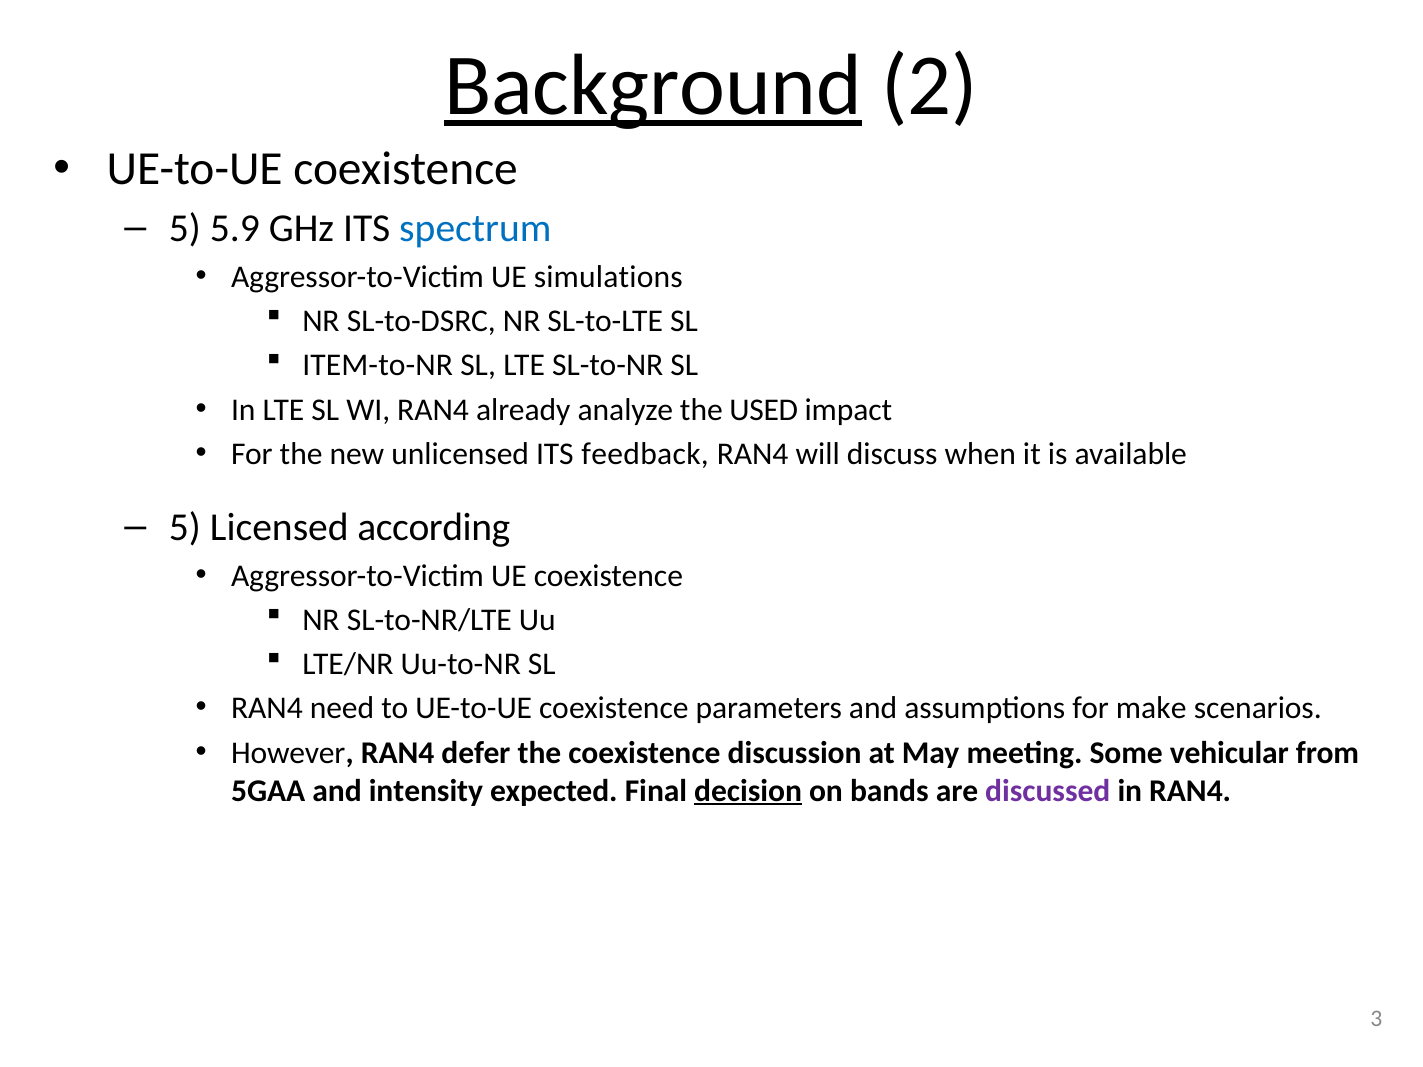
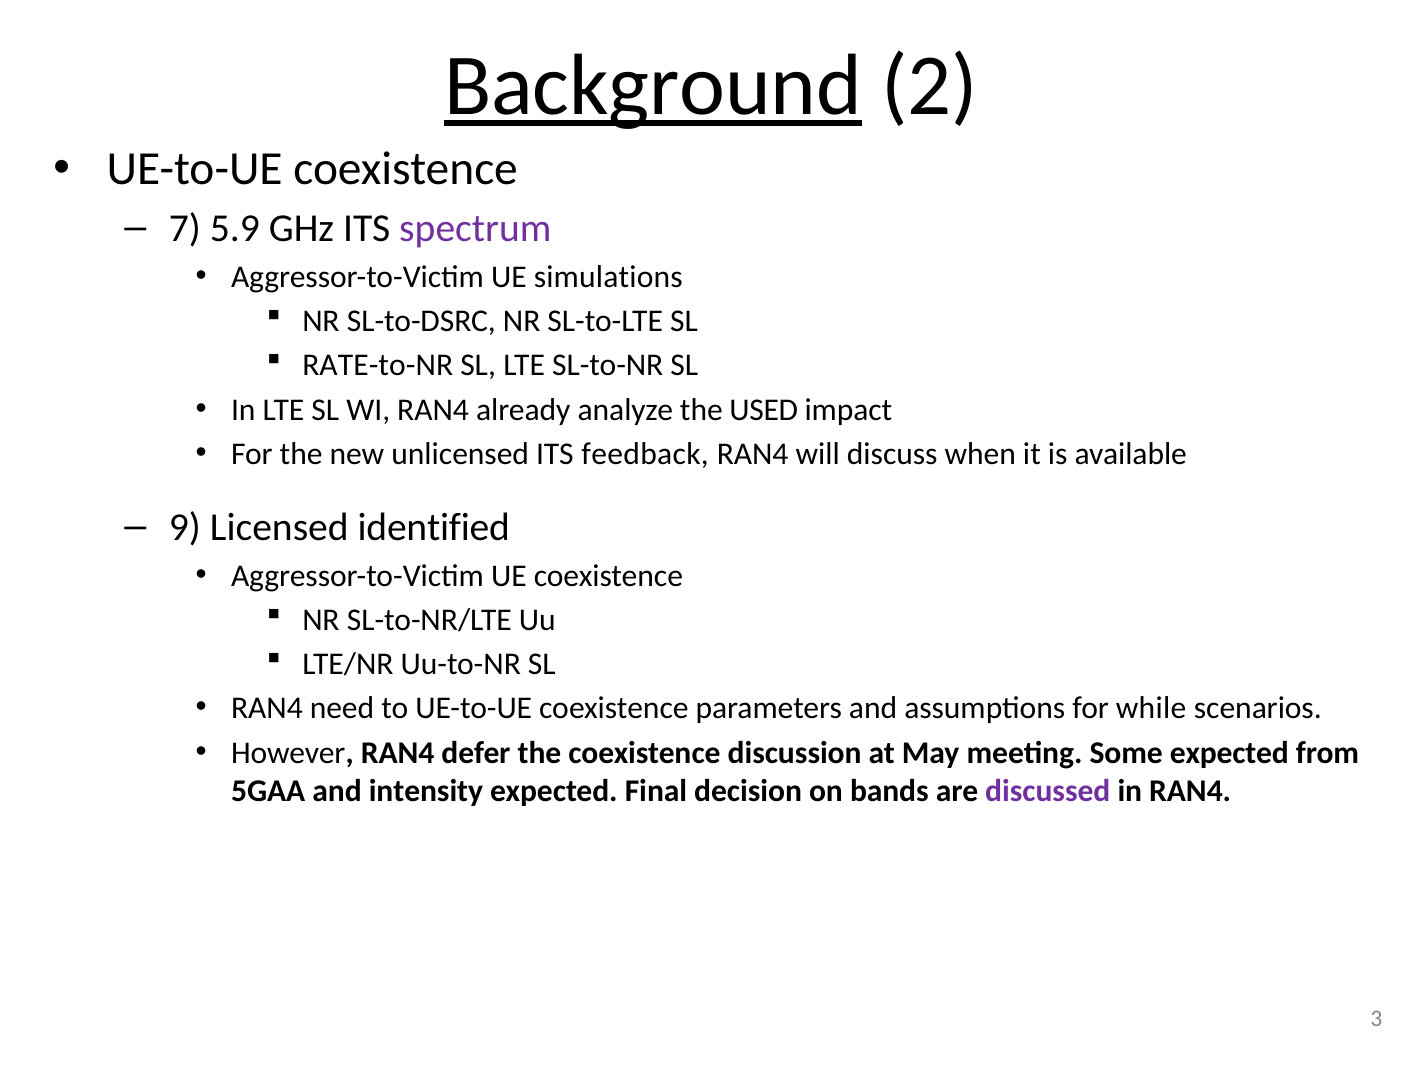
5: 5 -> 7 (185, 229)
spectrum colour: blue -> purple (475, 229)
ITEM-to-NR: ITEM-to-NR -> RATE-to-NR (378, 366)
5: 5 -> 9 (185, 527)
according: according -> identified (434, 527)
make: make -> while (1151, 709)
Some vehicular: vehicular -> expected (1229, 753)
decision underline: present -> none (748, 791)
